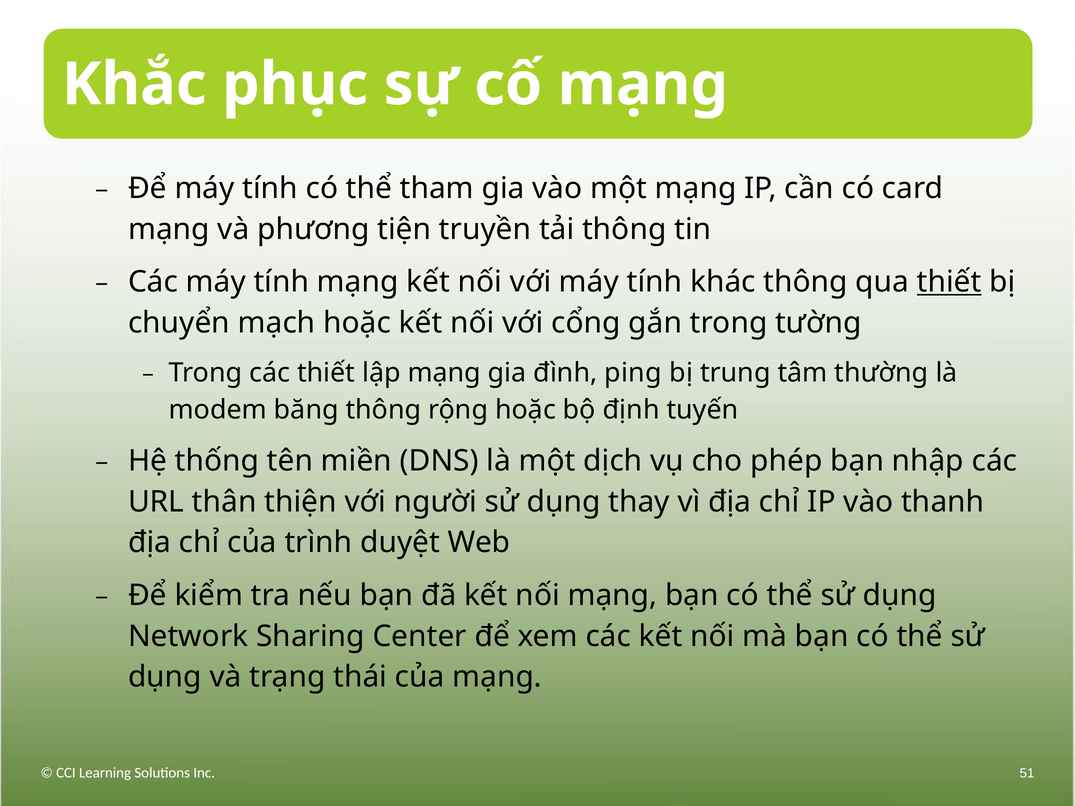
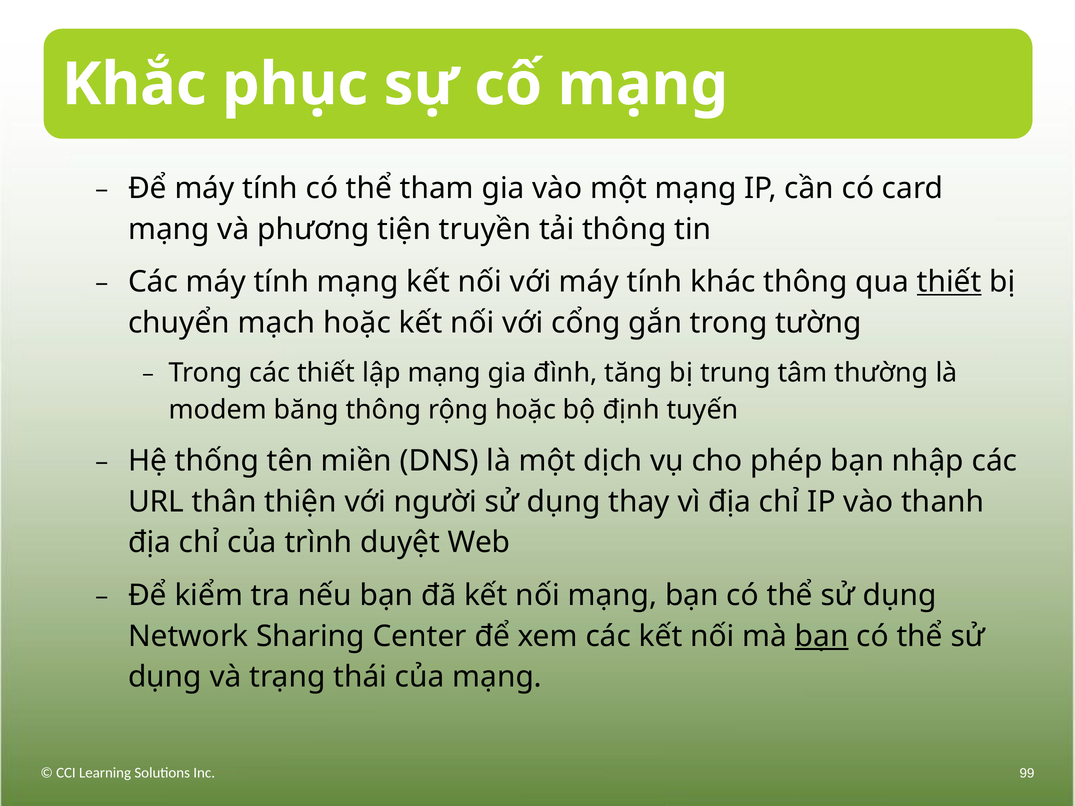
ping: ping -> tăng (633, 373)
bạn underline: none -> present (822, 636)
51: 51 -> 99 (1027, 773)
